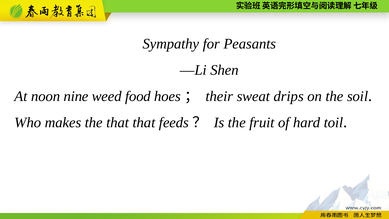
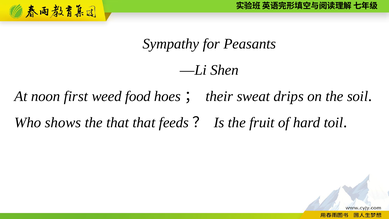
nine: nine -> first (76, 96)
makes: makes -> shows (63, 123)
